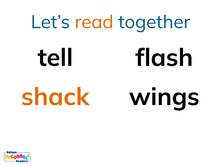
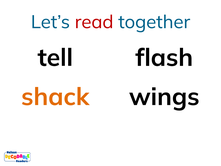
read colour: orange -> red (94, 22)
